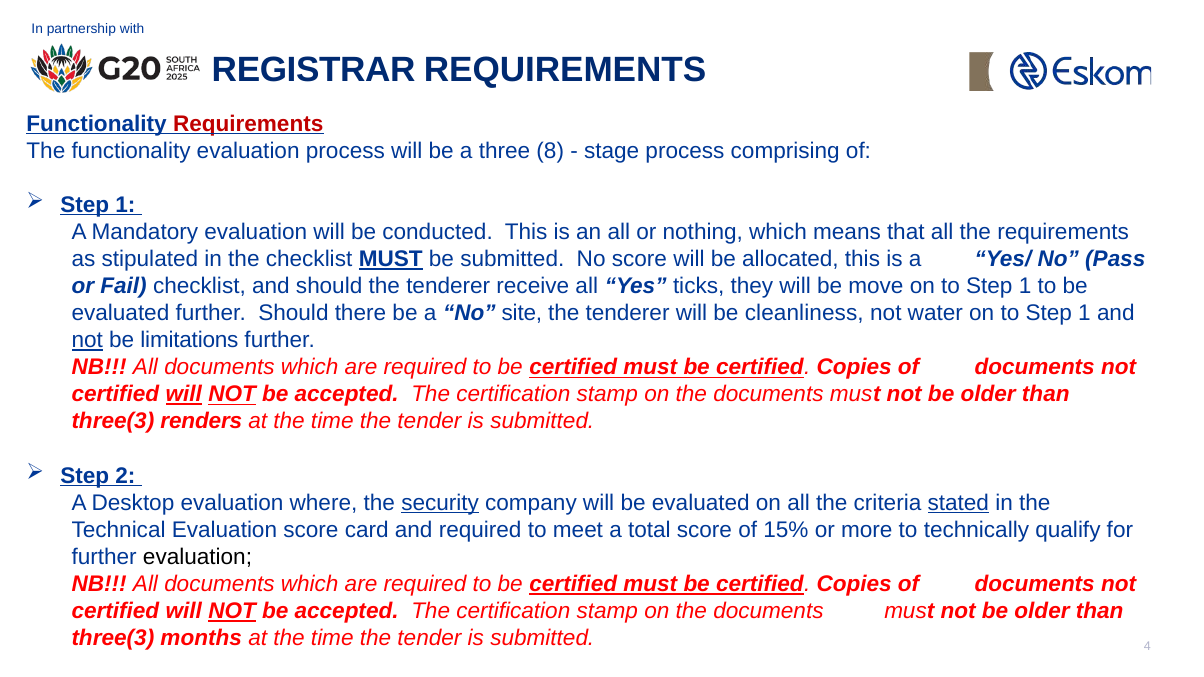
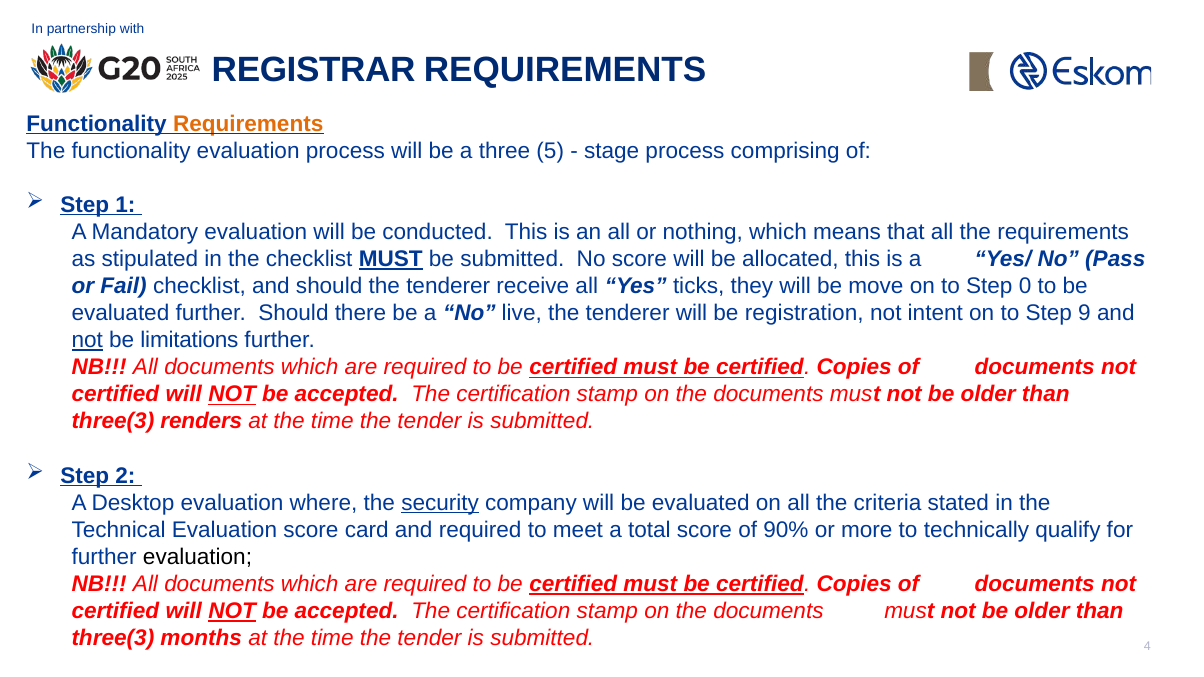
Requirements colour: red -> orange (248, 124)
8: 8 -> 5 (550, 151)
1: 1 -> 0 (1025, 286)
site: site -> live (522, 313)
cleanliness: cleanliness -> registration (804, 313)
water: water -> intent (935, 313)
1: 1 -> 9 (1084, 313)
will underline: present -> none (184, 395)
stated underline: present -> none (958, 503)
15%: 15% -> 90% (786, 530)
